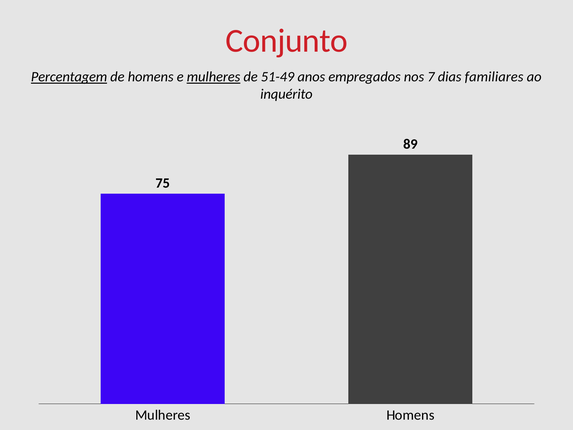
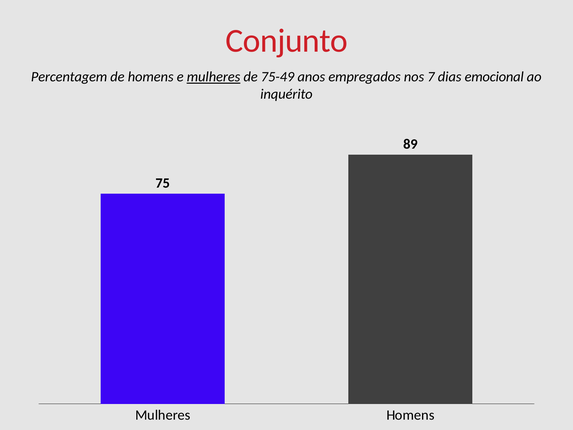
Percentagem underline: present -> none (69, 77)
51-49: 51-49 -> 75-49 (278, 77)
familiares: familiares -> emocional (494, 77)
